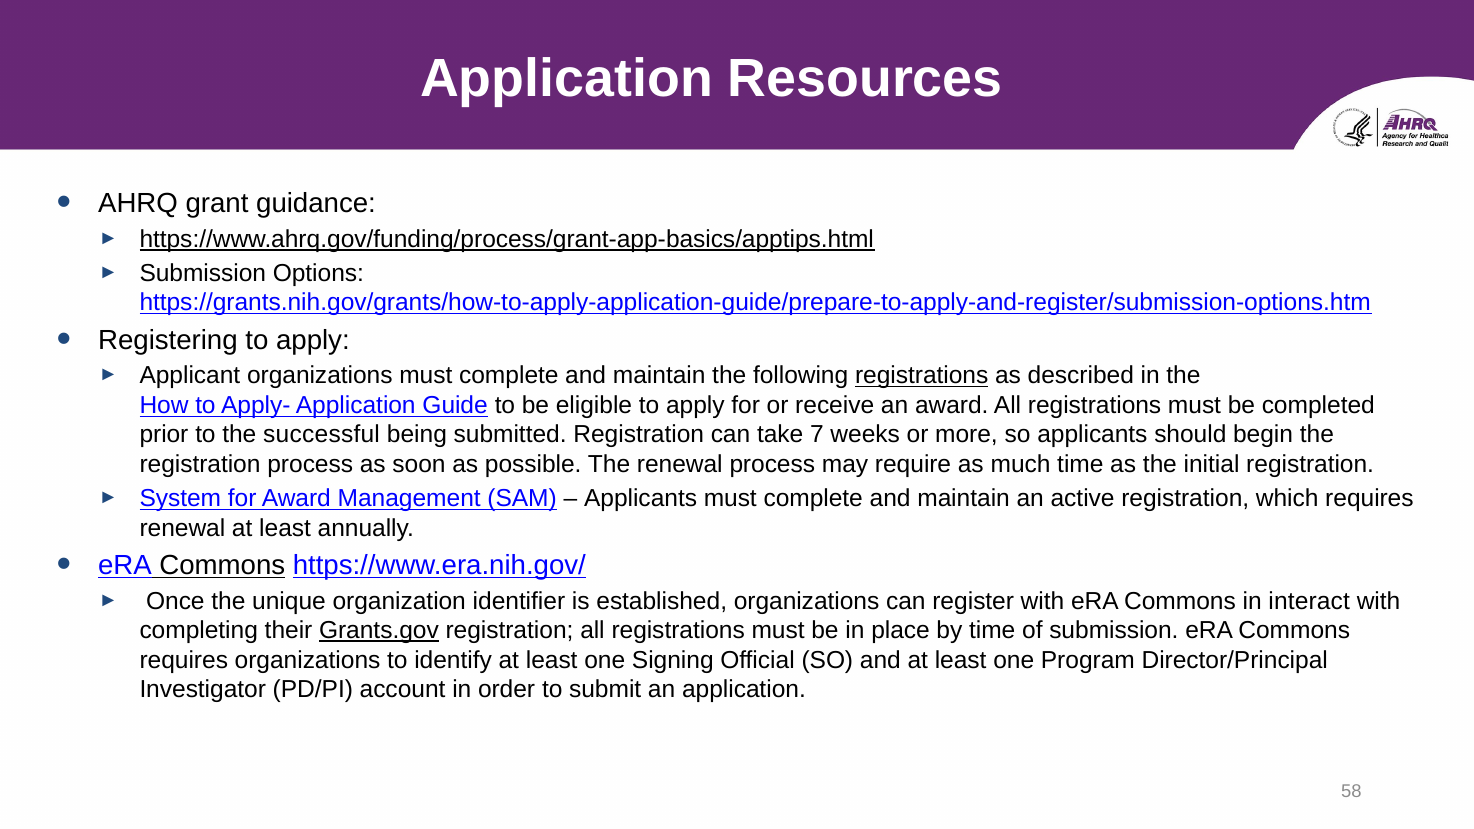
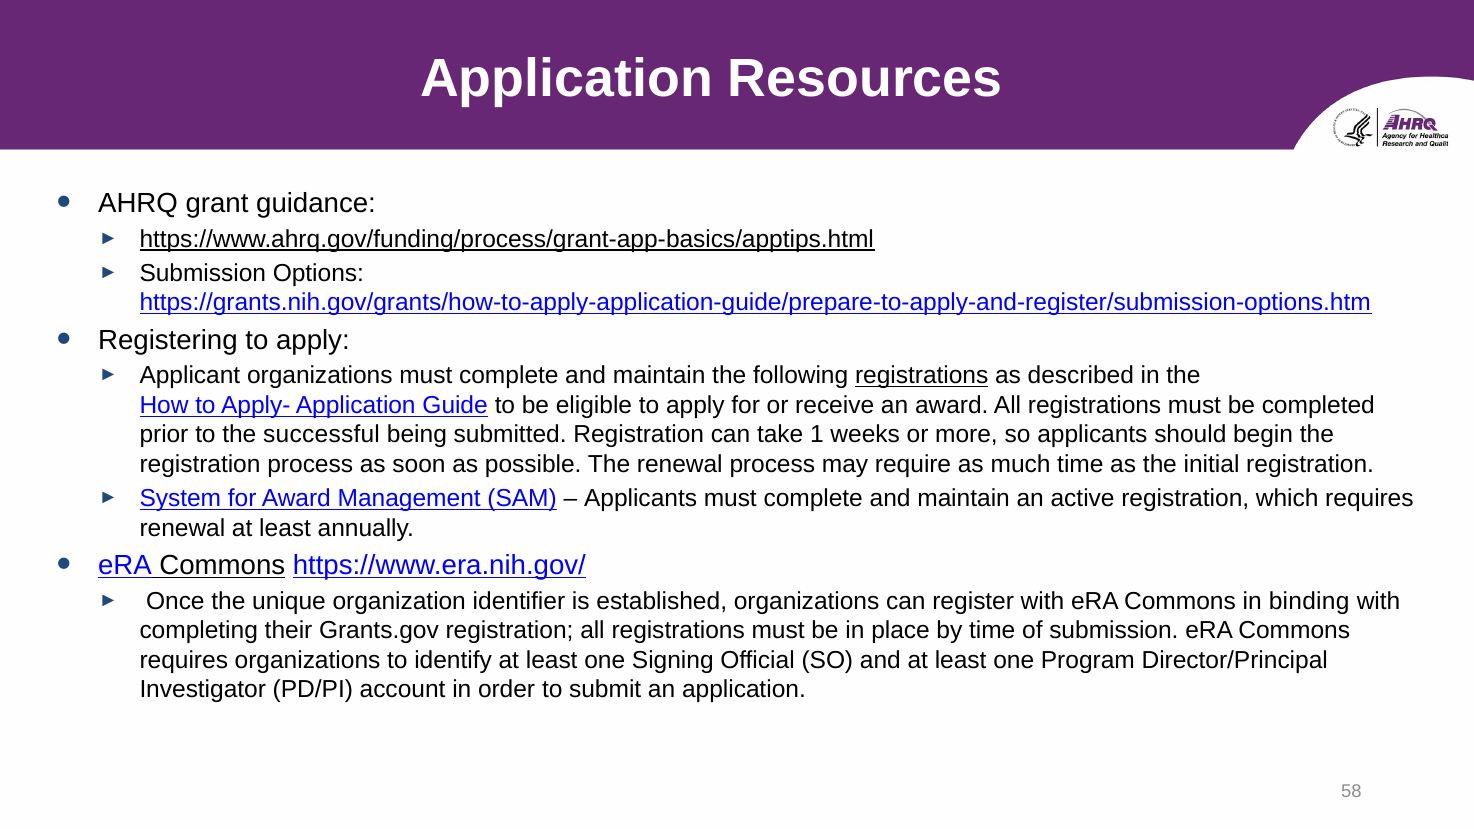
7: 7 -> 1 (817, 435)
interact: interact -> binding (1309, 601)
Grants.gov underline: present -> none (379, 631)
